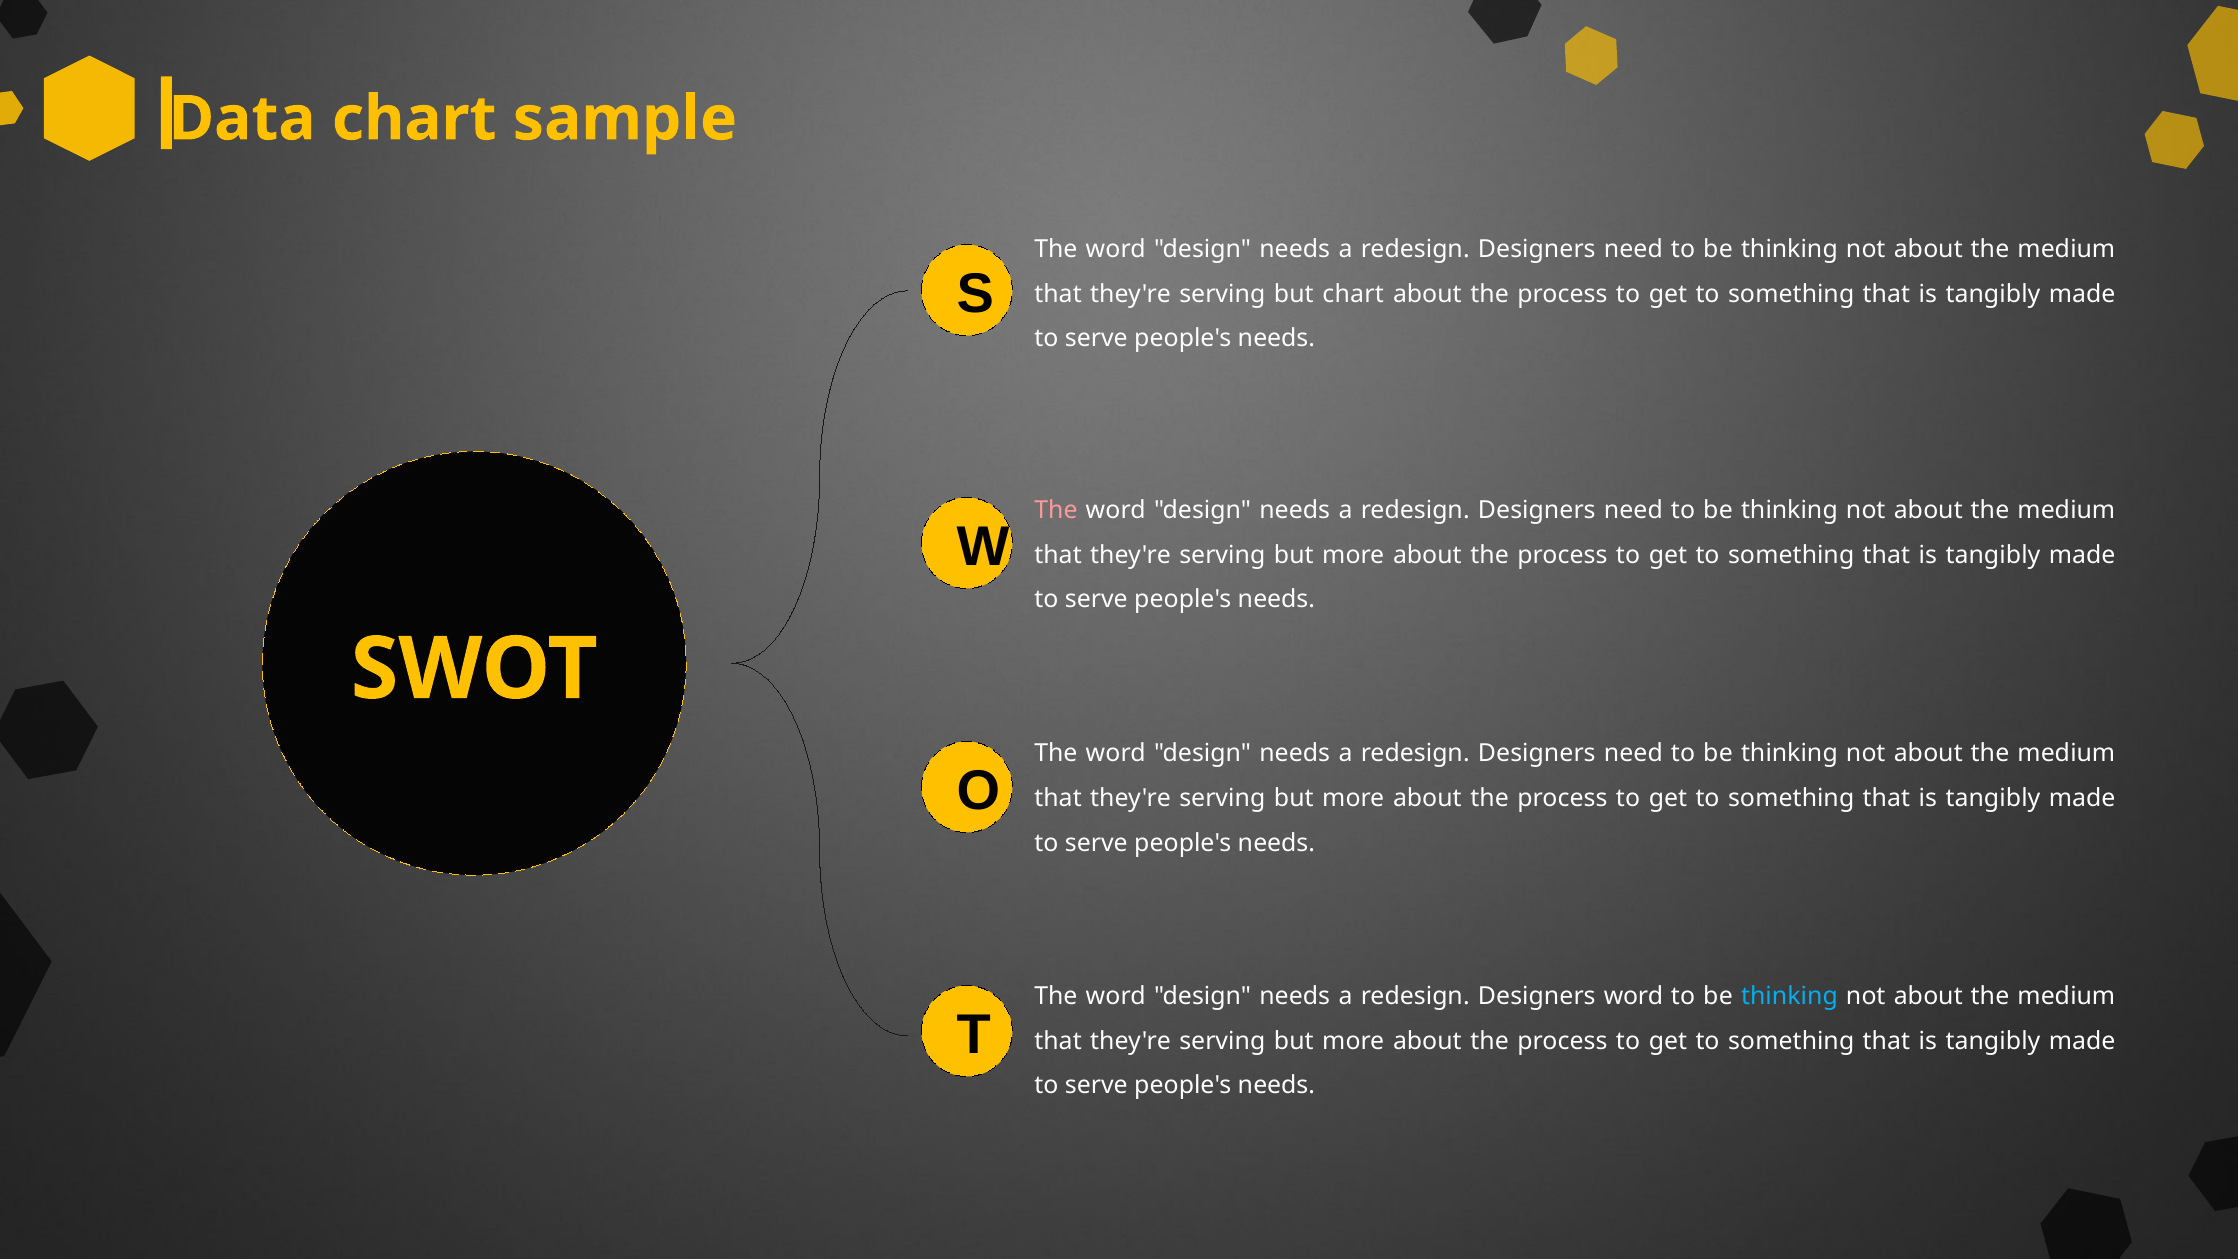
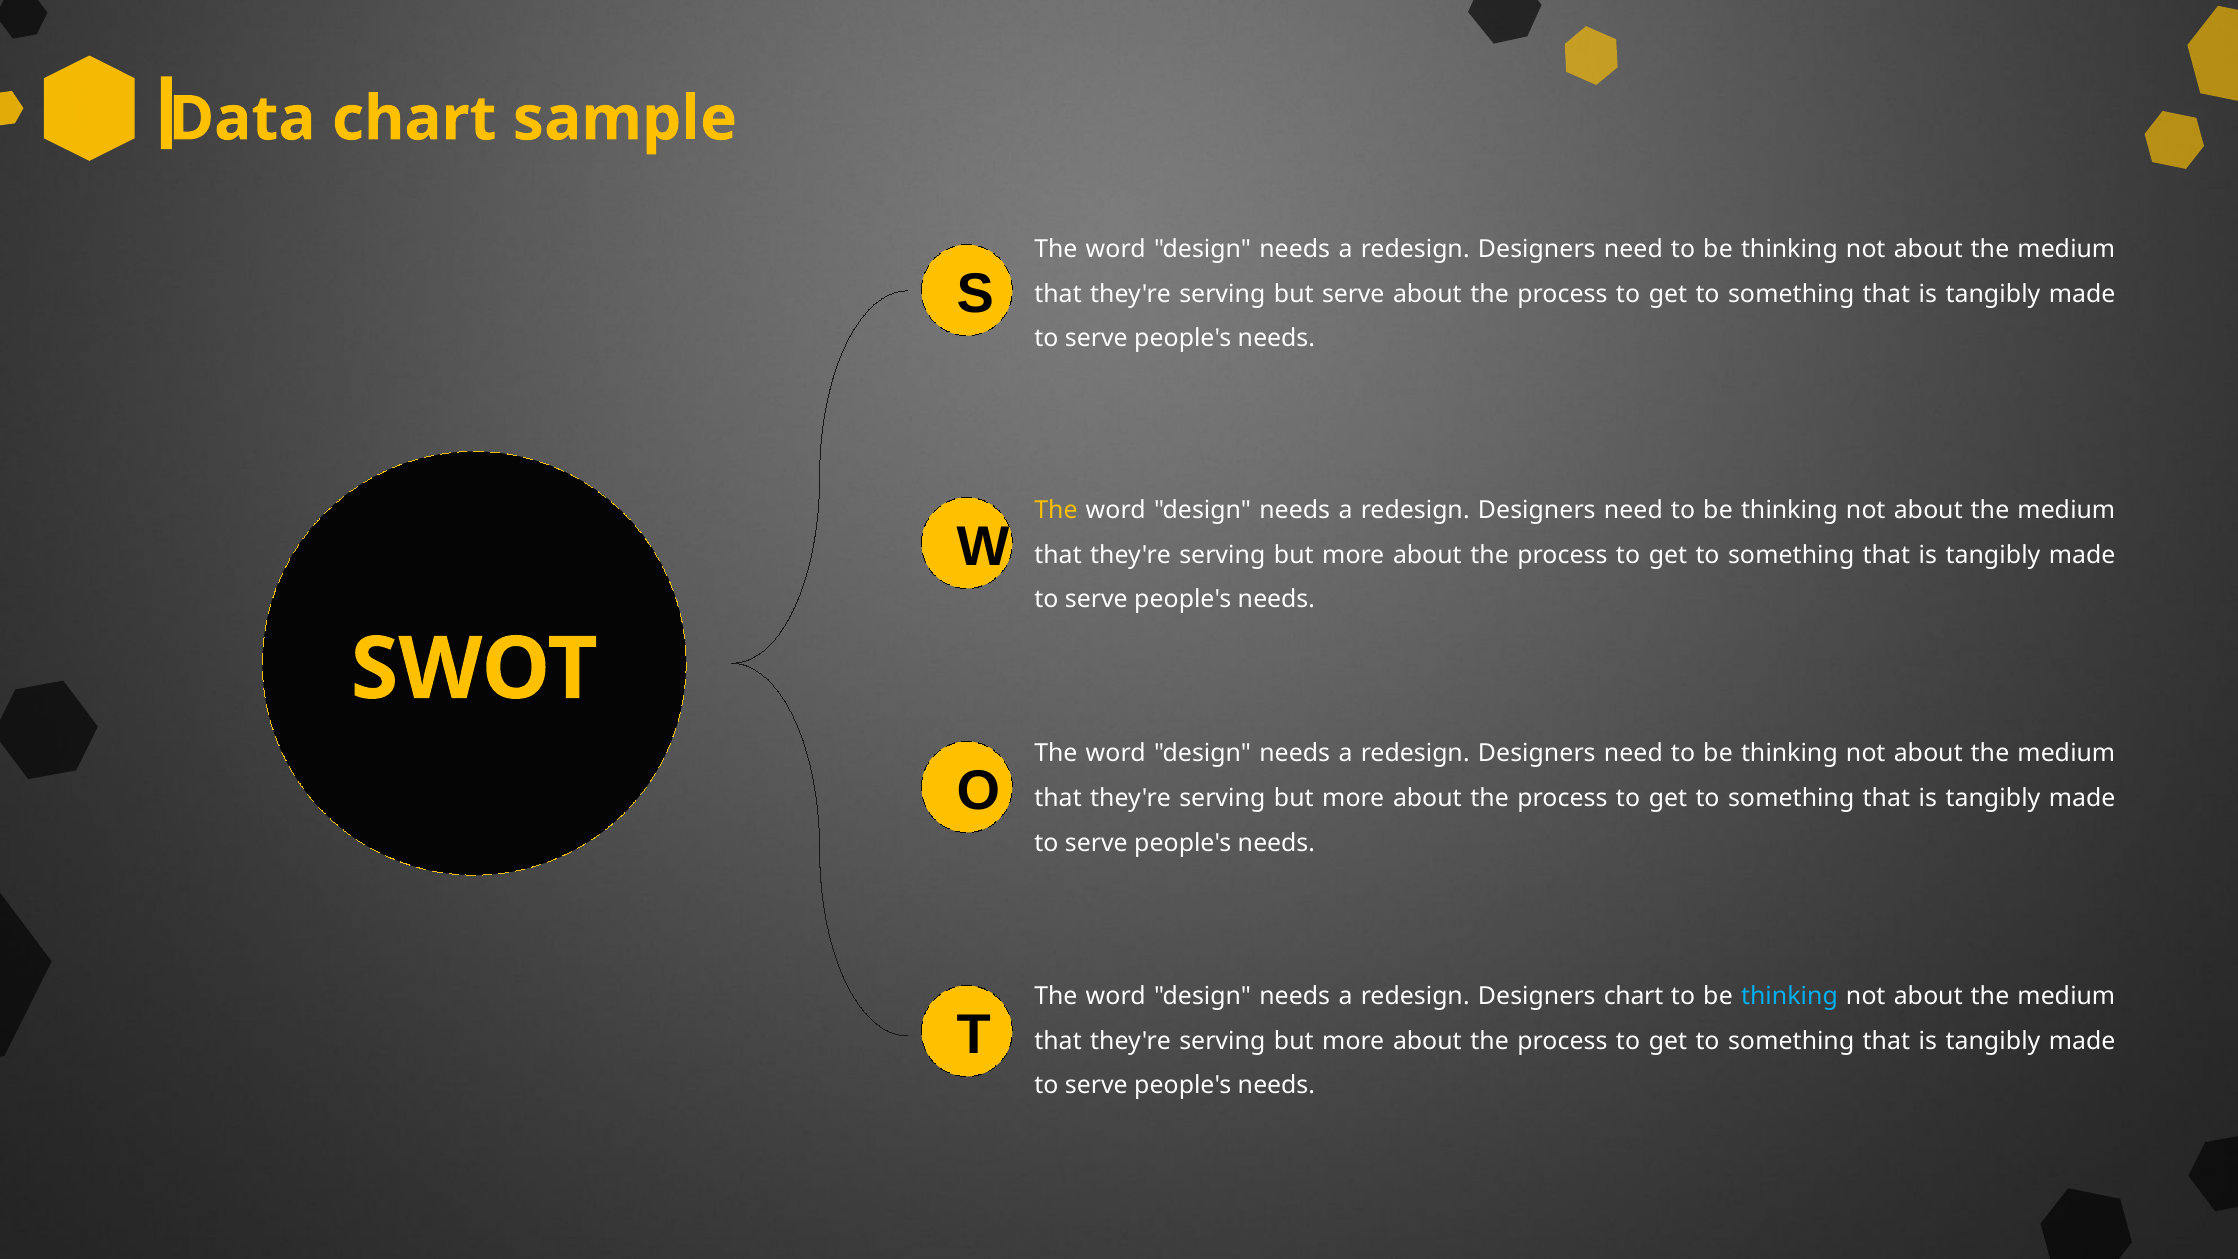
but chart: chart -> serve (1353, 294)
The colour: pink -> yellow (1056, 510)
Designers word: word -> chart (1633, 996)
